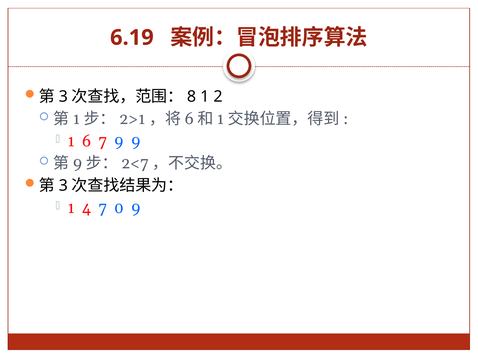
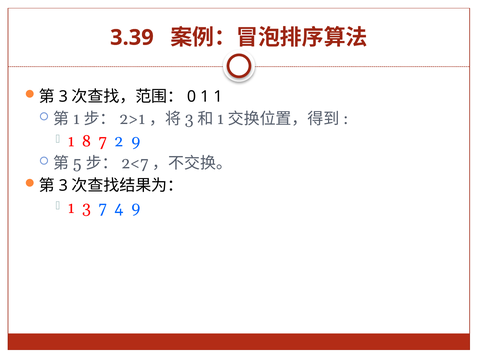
6.19: 6.19 -> 3.39 (132, 38)
8: 8 -> 0 (192, 97)
1 2: 2 -> 1 (218, 97)
6: 6 -> 3 (189, 119)
1 6: 6 -> 8 (87, 141)
7 9: 9 -> 2 (119, 141)
9: 9 -> 5 (77, 164)
1 4: 4 -> 3 (87, 208)
0: 0 -> 4 (119, 208)
